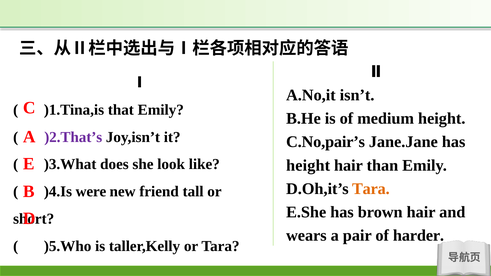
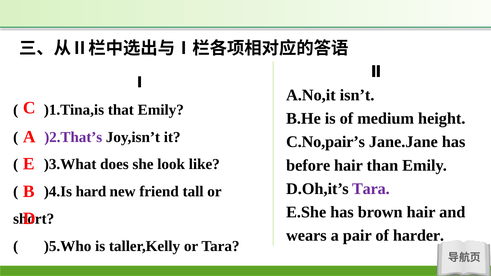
height: height -> before (308, 165)
Tara colour: orange -> purple (371, 189)
were: were -> hard (91, 192)
